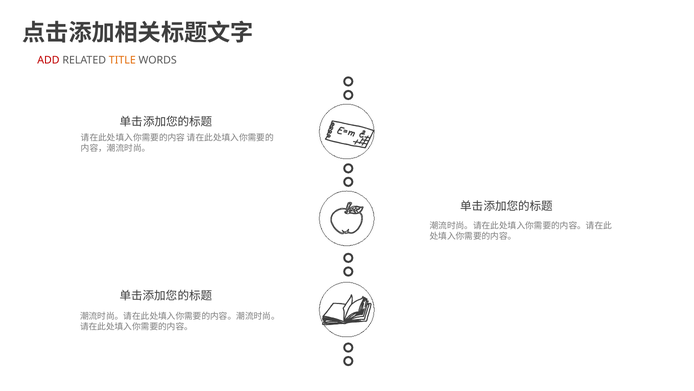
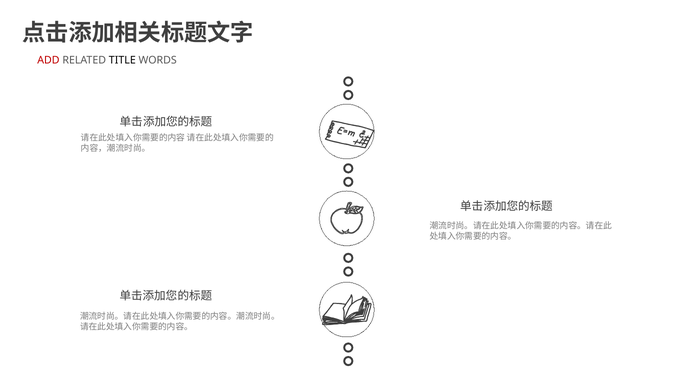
TITLE colour: orange -> black (122, 60)
